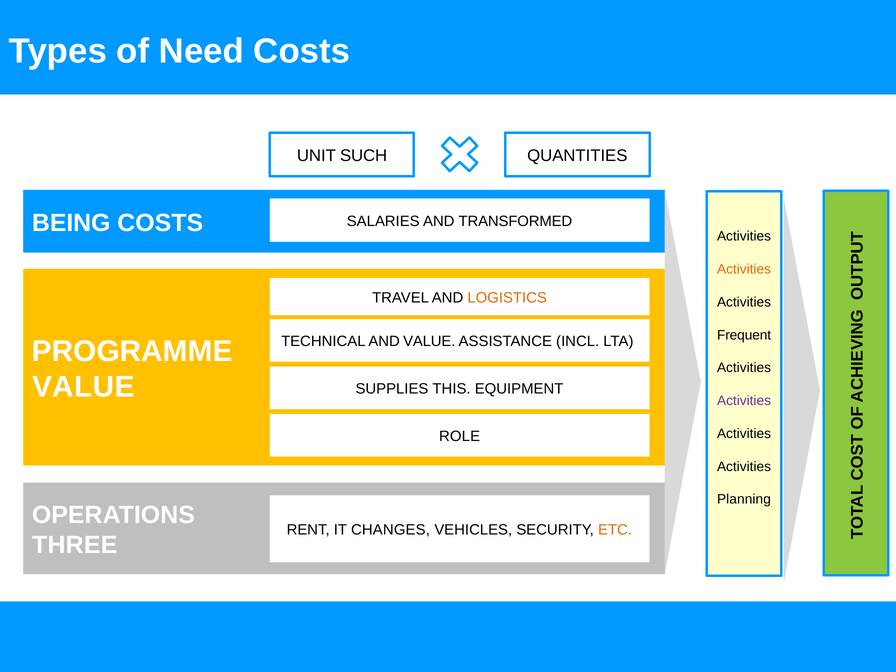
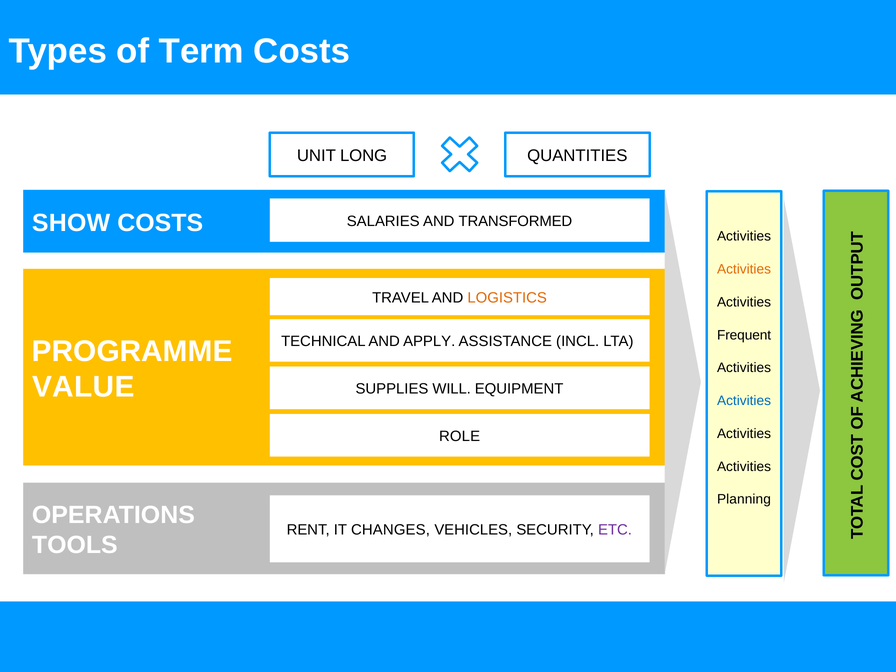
Need: Need -> Term (201, 51)
SUCH: SUCH -> LONG (364, 155)
BEING: BEING -> SHOW (71, 223)
AND VALUE: VALUE -> APPLY (429, 341)
THIS: THIS -> WILL (452, 389)
Activities colour: purple -> blue (744, 401)
ETC colour: orange -> purple (615, 530)
THREE: THREE -> TOOLS (75, 545)
